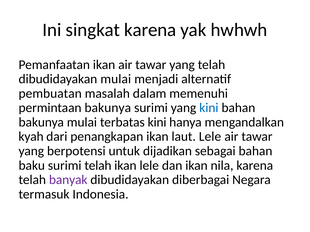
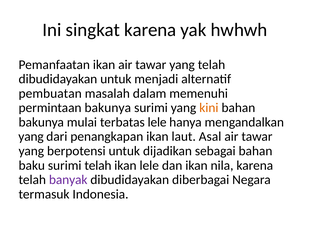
dibudidayakan mulai: mulai -> untuk (116, 79)
kini colour: blue -> orange (209, 108)
terbatas kini: kini -> lele (157, 122)
kyah: kyah -> yang (31, 137)
laut Lele: Lele -> Asal (210, 137)
